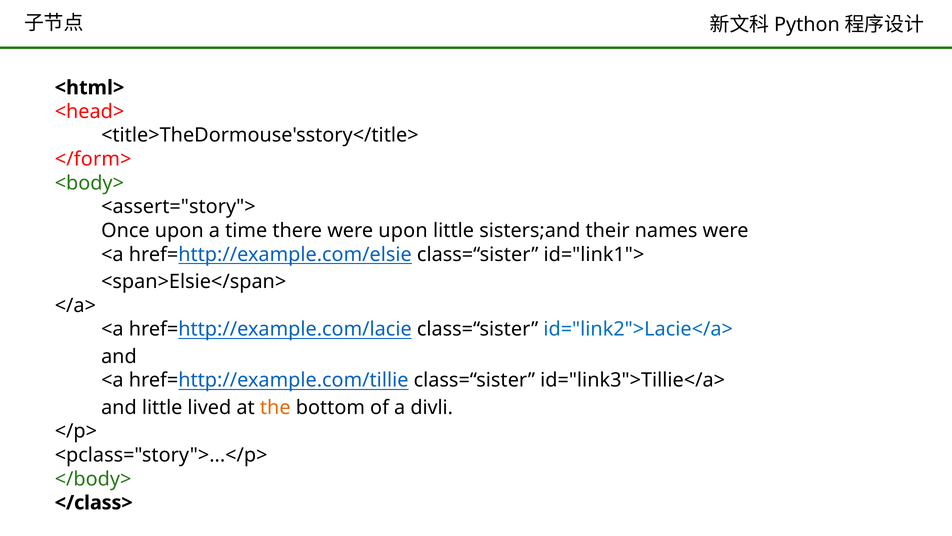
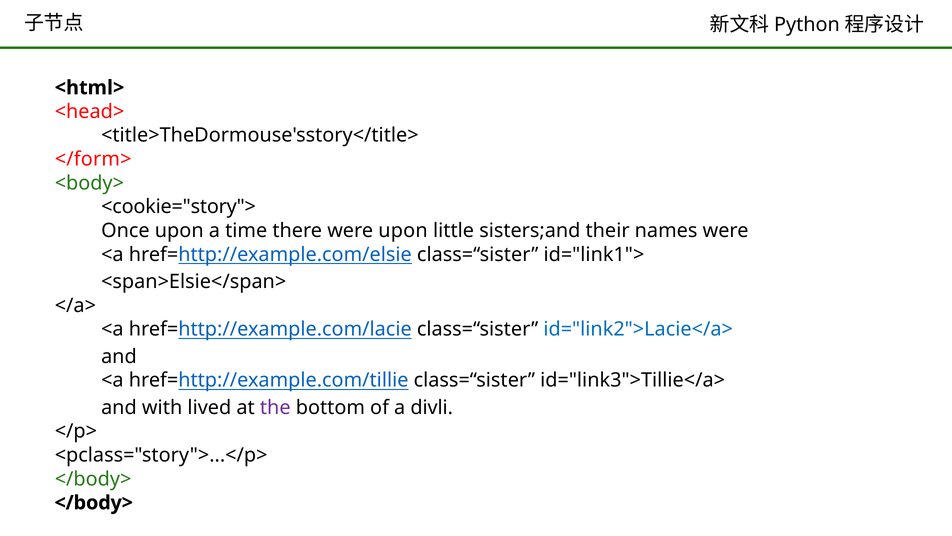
<assert="story">: <assert="story"> -> <cookie="story"> (179, 207)
and little: little -> with (162, 407)
the colour: orange -> purple (275, 407)
</class>: </class> -> </body> (94, 502)
